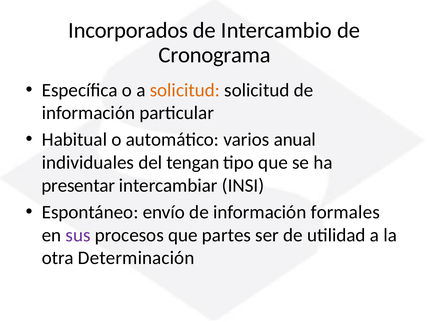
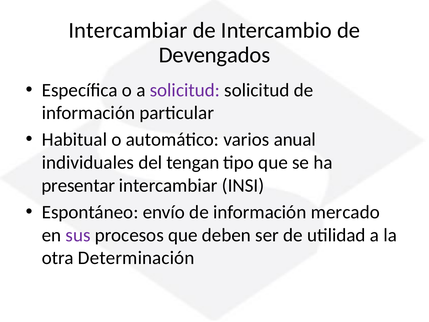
Incorporados: Incorporados -> Intercambiar (128, 30)
Cronograma: Cronograma -> Devengados (215, 55)
solicitud colour: orange -> purple (185, 90)
formales: formales -> mercado (345, 212)
partes: partes -> deben (226, 235)
